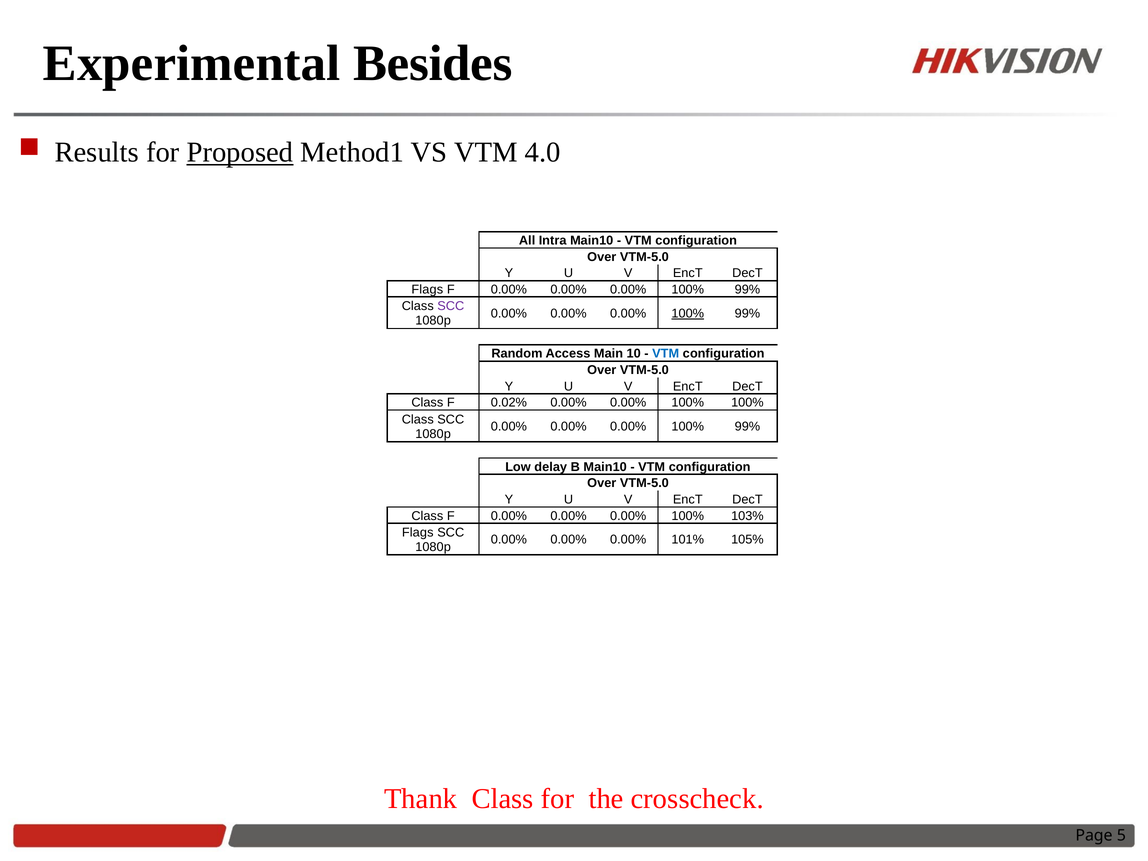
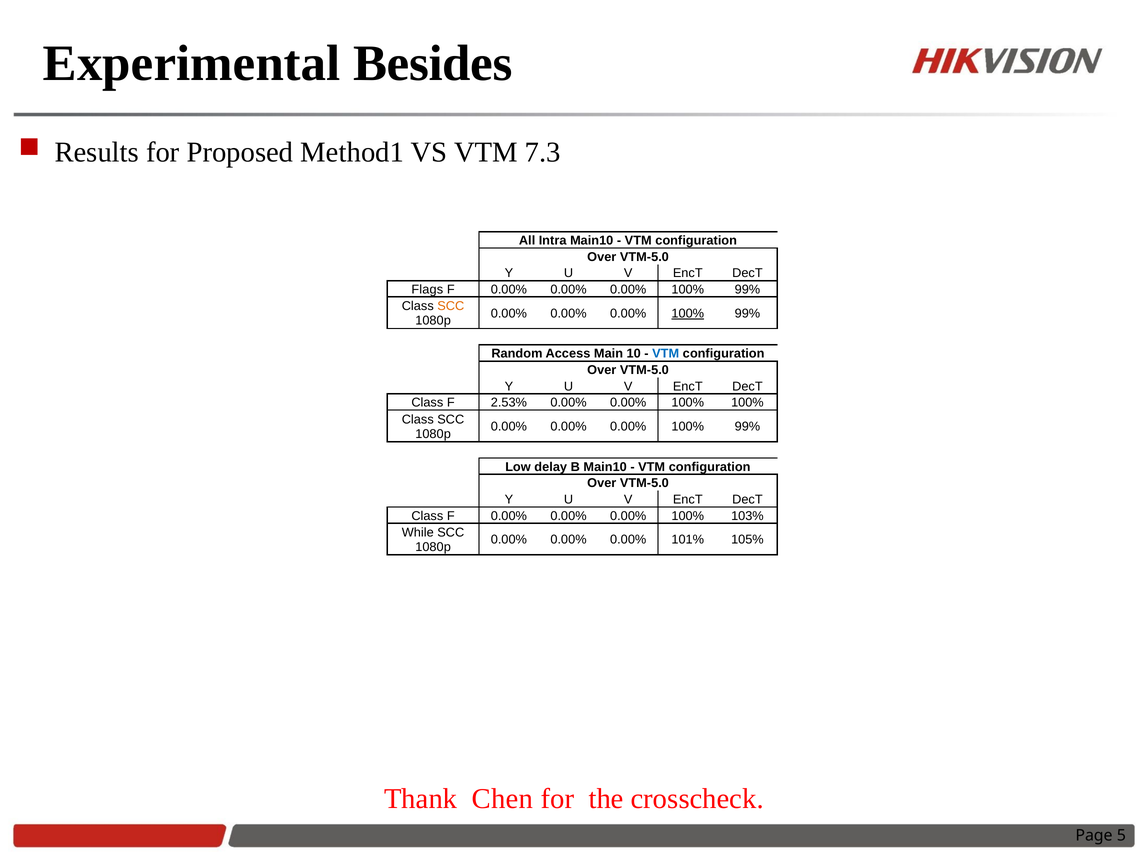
Proposed underline: present -> none (240, 152)
4.0: 4.0 -> 7.3 (543, 152)
SCC colour: purple -> orange (451, 306)
0.02%: 0.02% -> 2.53% (509, 403)
Flags: Flags -> While (418, 533)
Thank Class: Class -> Chen (502, 799)
